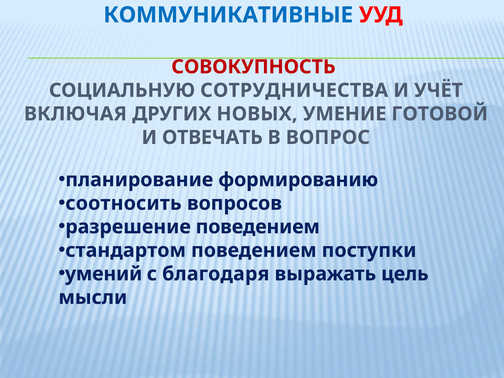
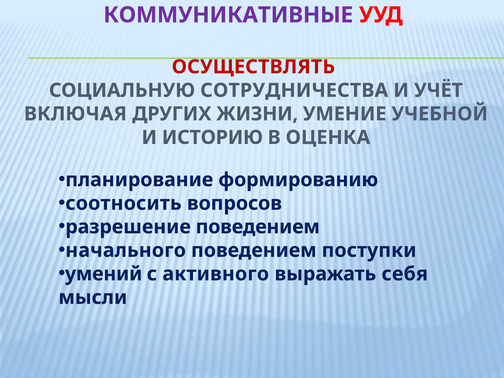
КОММУНИКАТИВНЫЕ colour: blue -> purple (228, 15)
СОВОКУПНОСТЬ: СОВОКУПНОСТЬ -> ОСУЩЕСТВЛЯТЬ (253, 67)
НОВЫХ: НОВЫХ -> ЖИЗНИ (257, 114)
ГОТОВОЙ: ГОТОВОЙ -> УЧЕБНОЙ (440, 114)
ОТВЕЧАТЬ: ОТВЕЧАТЬ -> ИСТОРИЮ (212, 137)
ВОПРОС: ВОПРОС -> ОЦЕНКА (328, 137)
стандартом: стандартом -> начального (126, 250)
благодаря: благодаря -> активного (216, 274)
цель: цель -> себя (405, 274)
